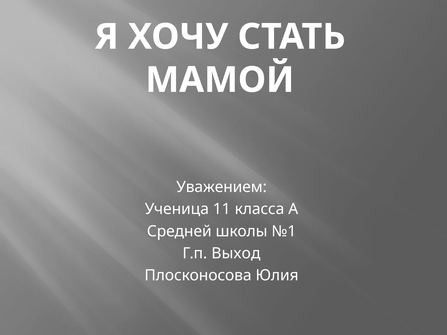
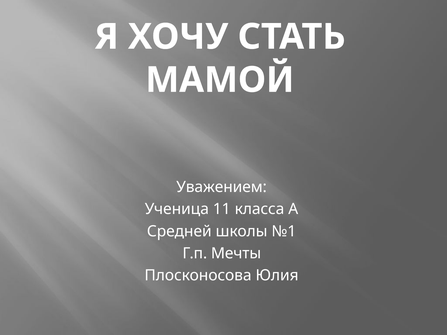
Выход: Выход -> Мечты (236, 254)
